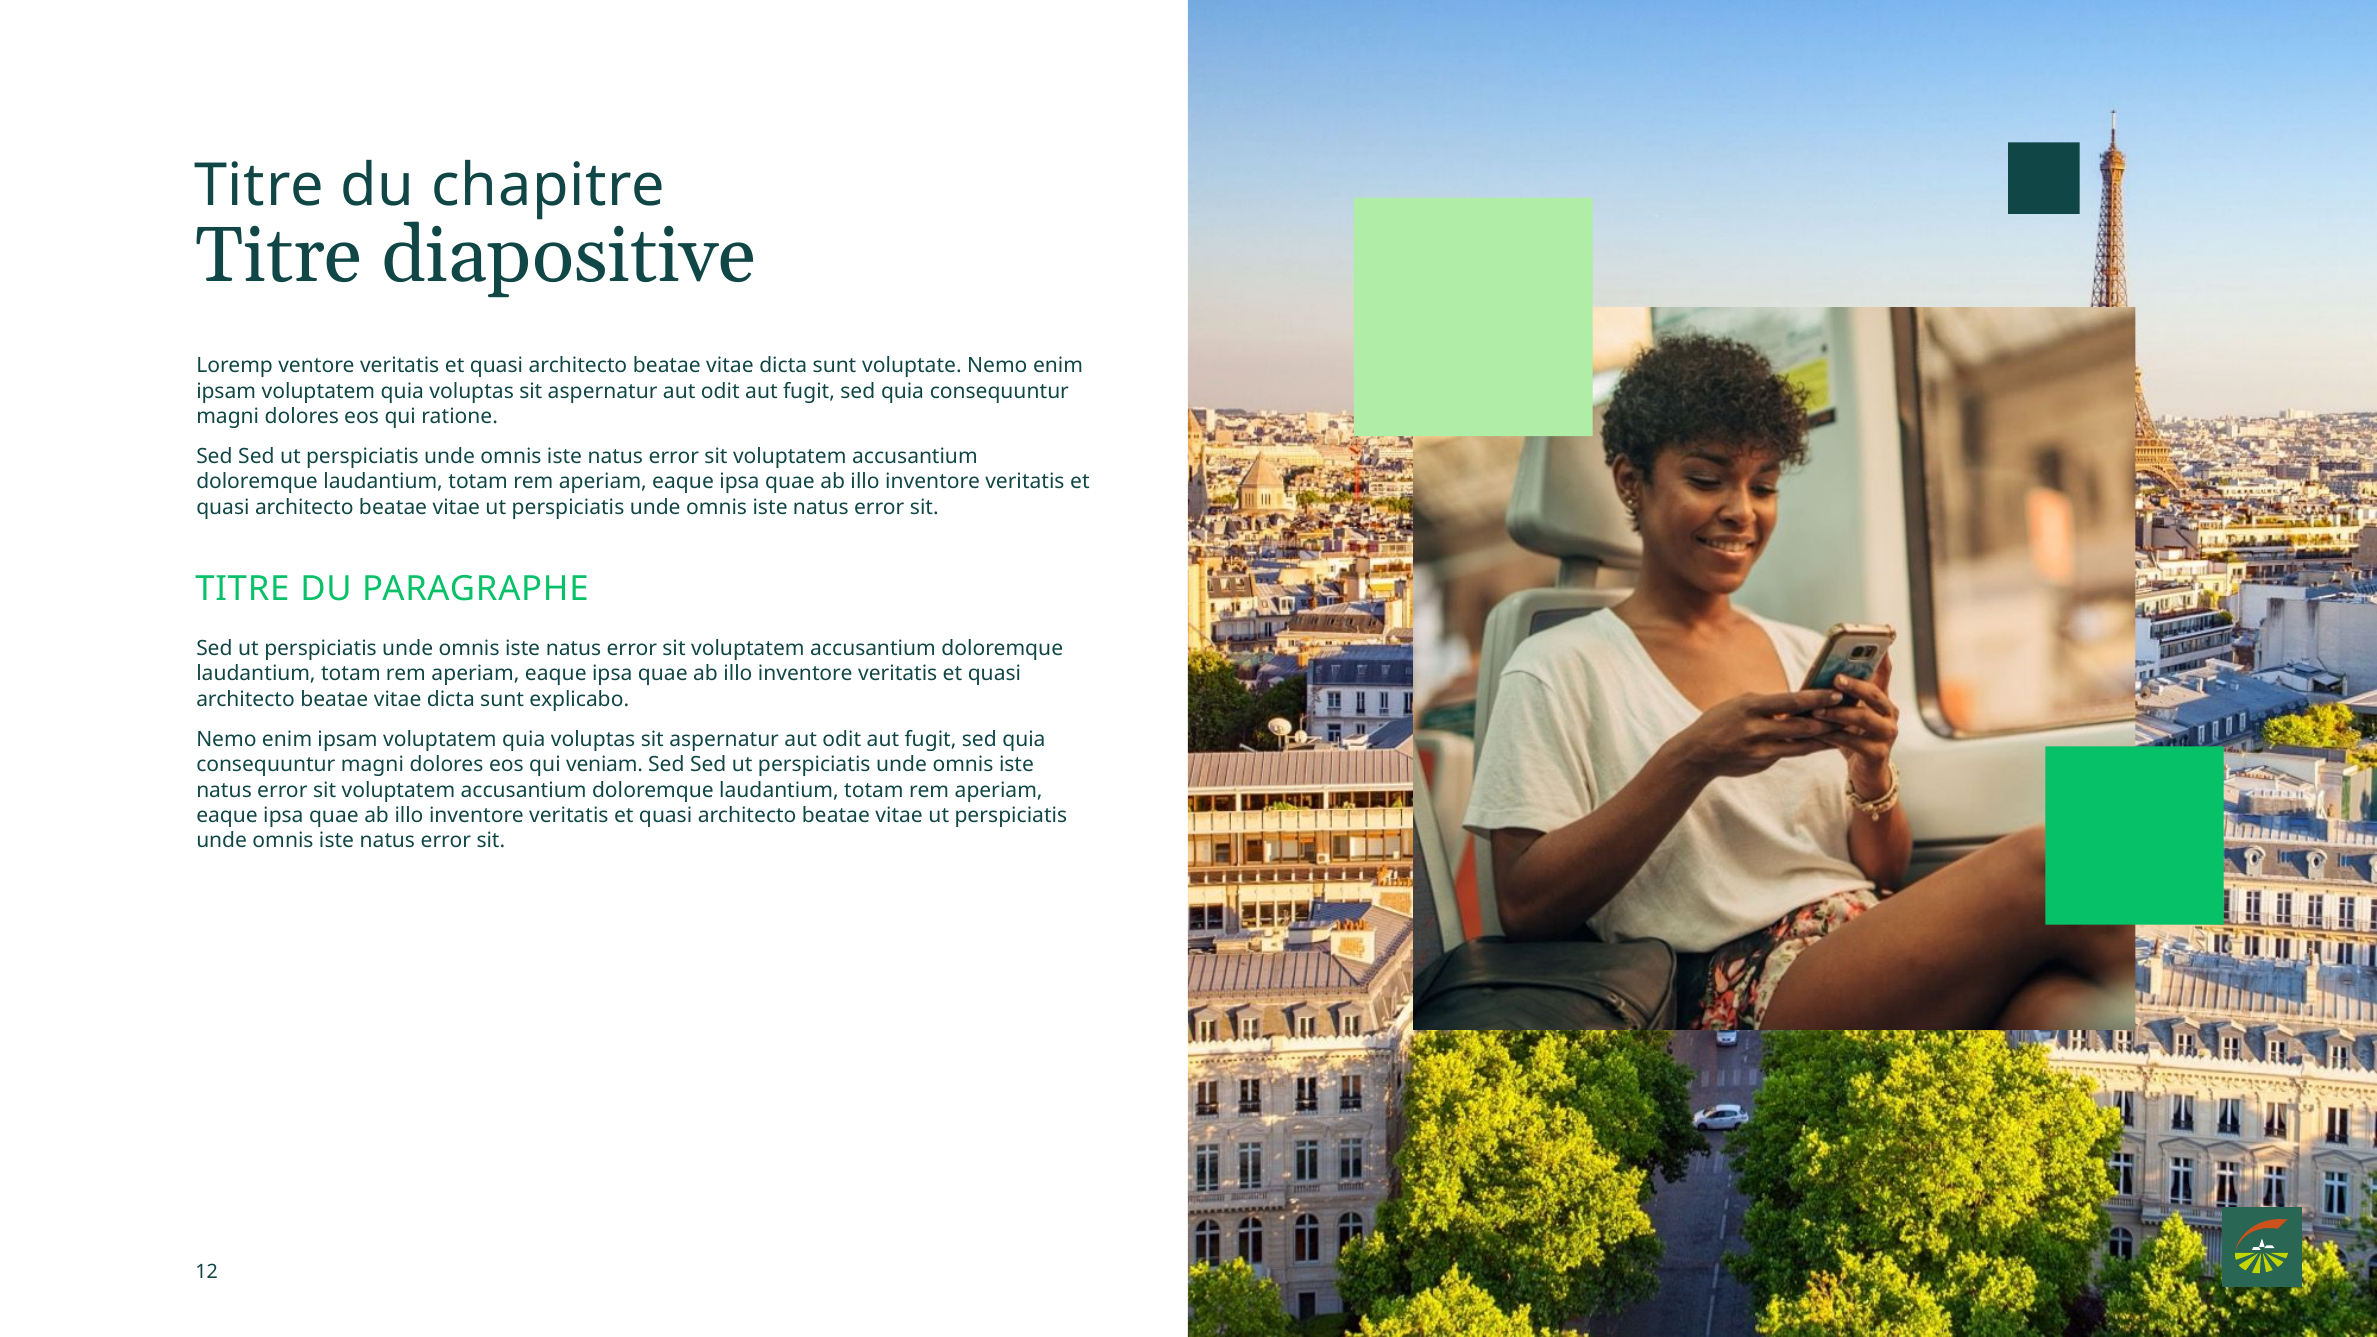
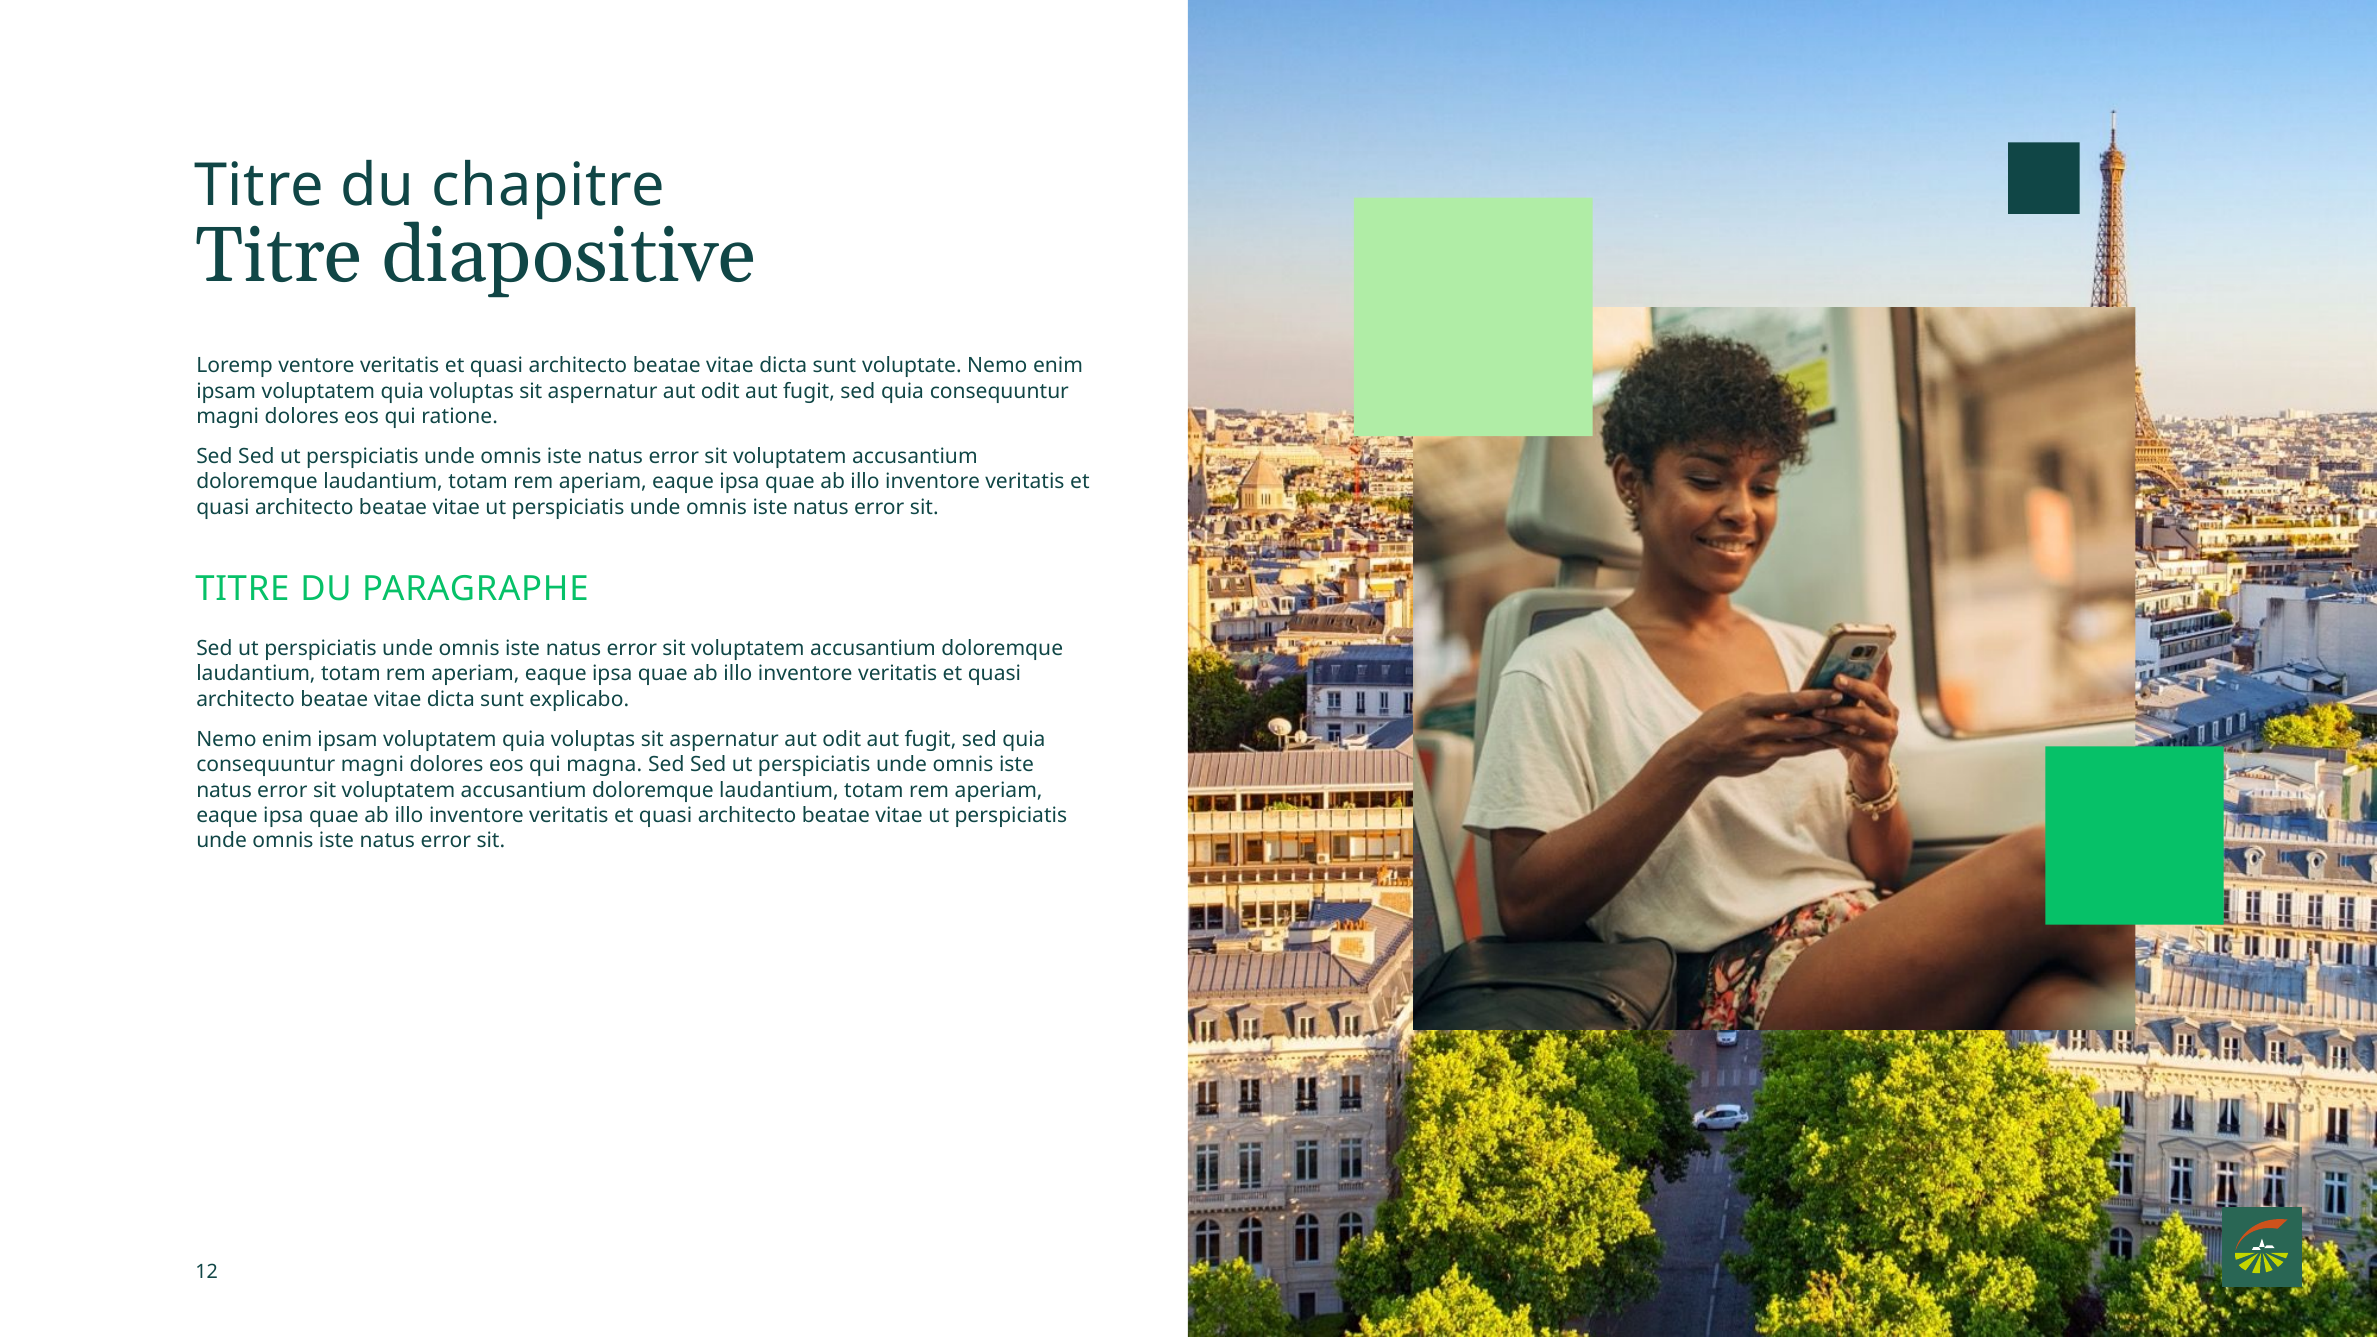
veniam: veniam -> magna (604, 765)
